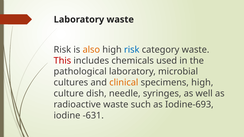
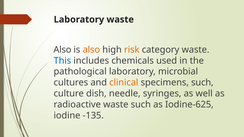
Risk: Risk -> Also (62, 50)
risk colour: blue -> orange (132, 50)
This colour: red -> blue (62, 61)
specimens high: high -> such (202, 83)
Iodine-693: Iodine-693 -> Iodine-625 (189, 105)
-631: -631 -> -135 (93, 116)
